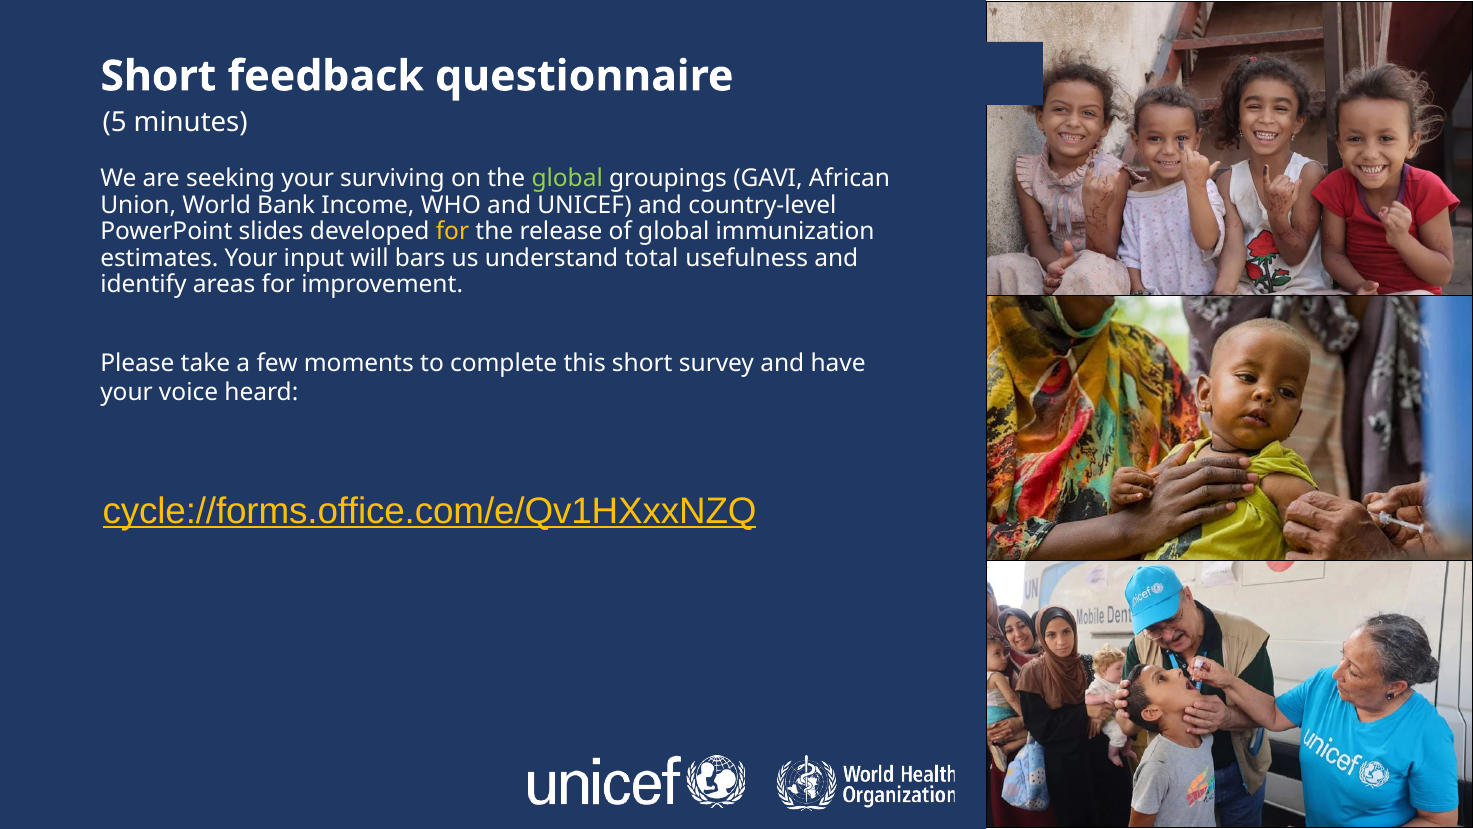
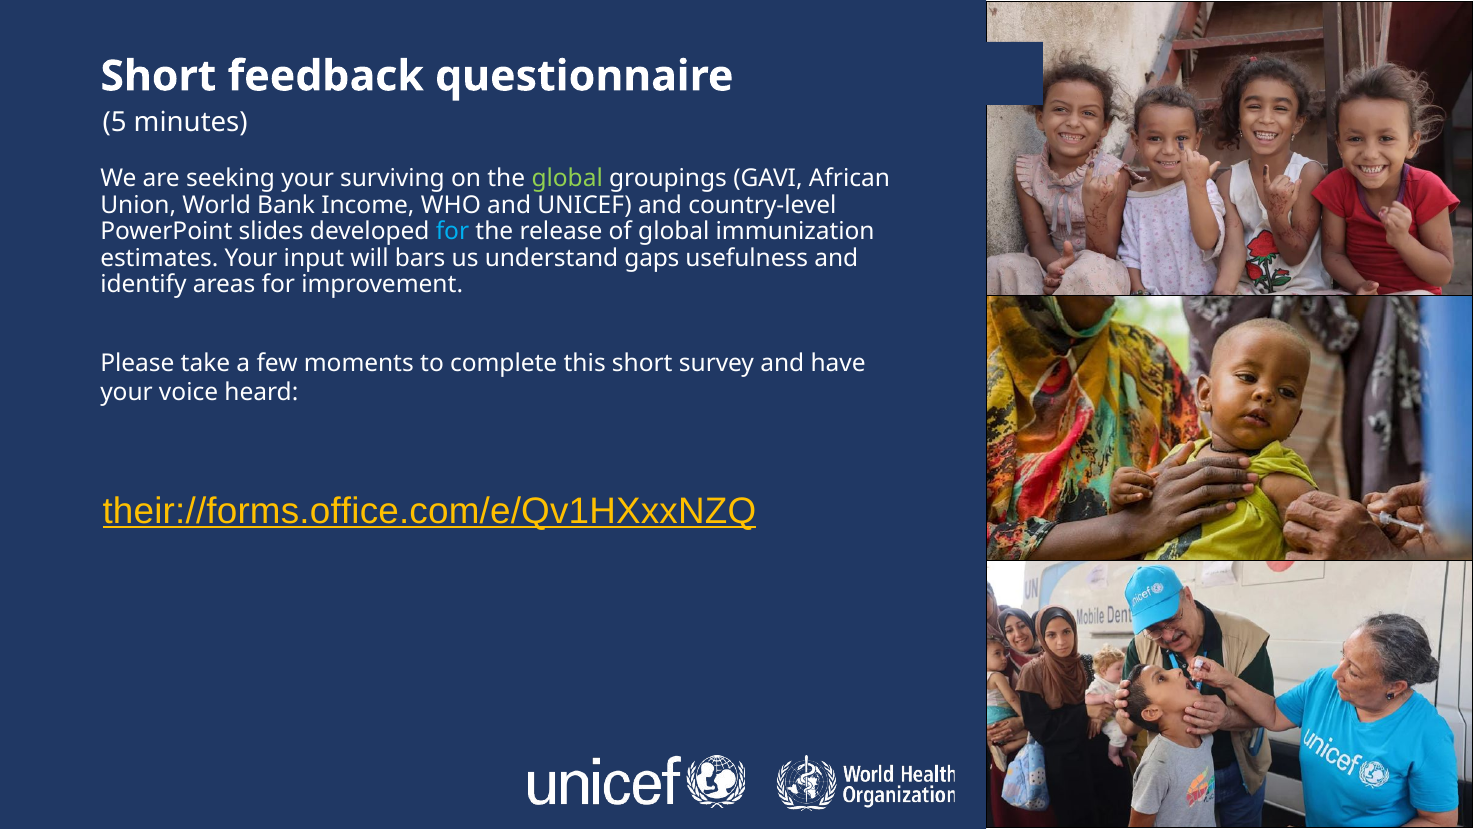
for colour: yellow -> light blue (452, 232)
total: total -> gaps (652, 258)
cycle://forms.office.com/e/Qv1HXxxNZQ: cycle://forms.office.com/e/Qv1HXxxNZQ -> their://forms.office.com/e/Qv1HXxxNZQ (429, 511)
